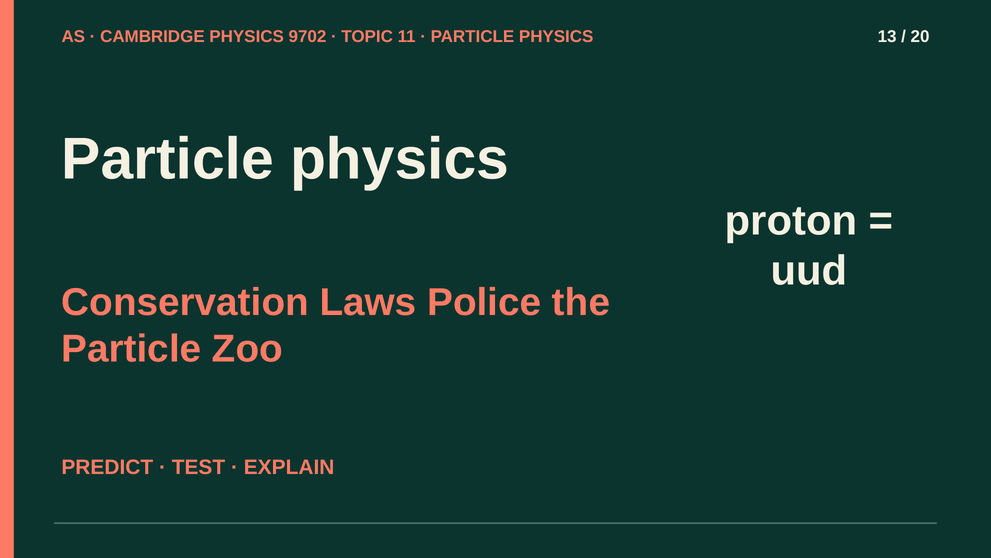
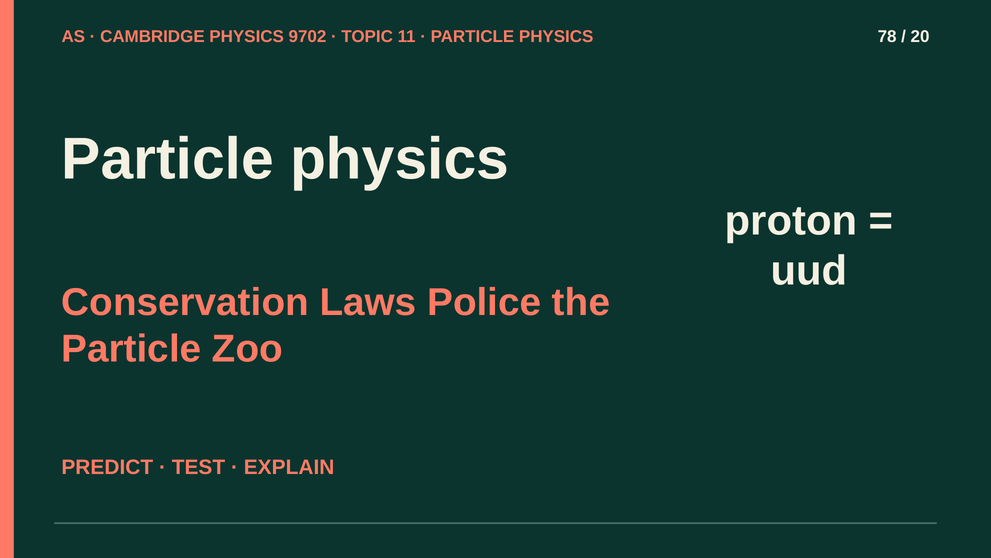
13: 13 -> 78 (887, 37)
